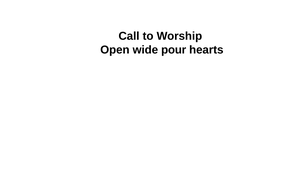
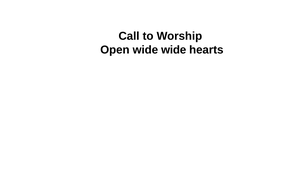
wide pour: pour -> wide (174, 50)
